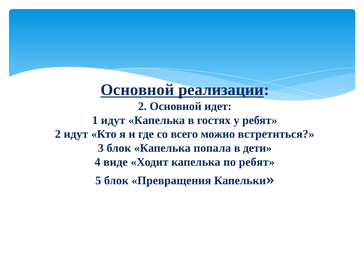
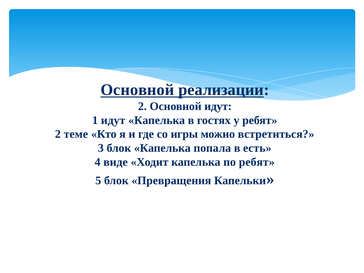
Основной идет: идет -> идут (218, 106)
2 идут: идут -> теме (76, 134)
всего: всего -> игры (184, 134)
дети: дети -> есть (257, 148)
